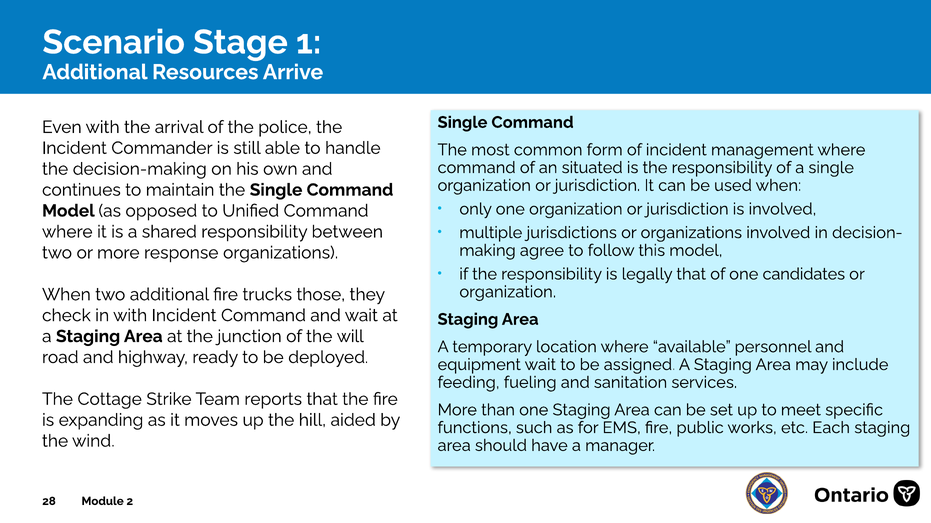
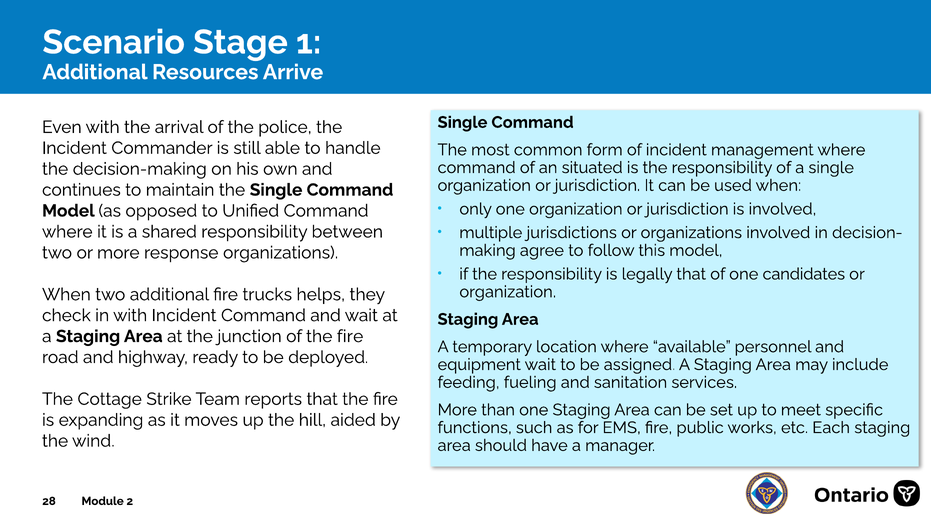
those: those -> helps (321, 295)
of the will: will -> fire (350, 337)
